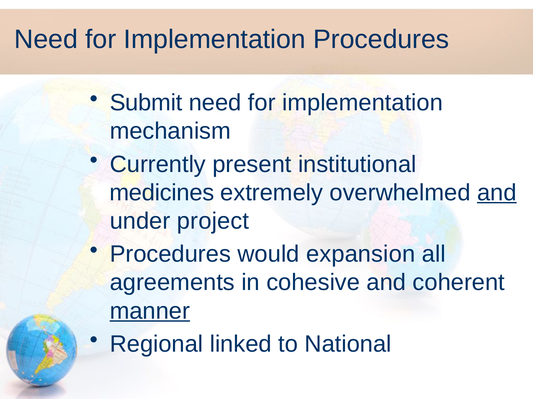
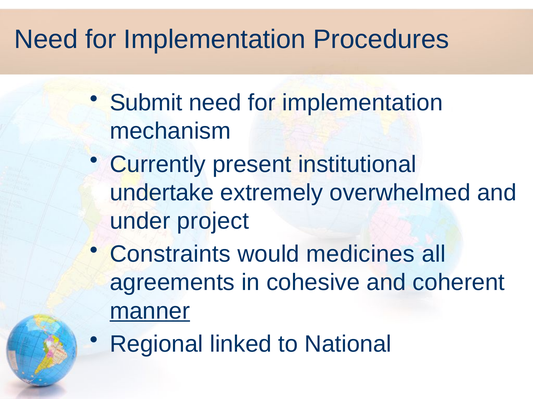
medicines: medicines -> undertake (162, 193)
and underline: present -> none (497, 193)
Procedures: Procedures -> Constraints (170, 255)
expansion: expansion -> medicines (361, 255)
